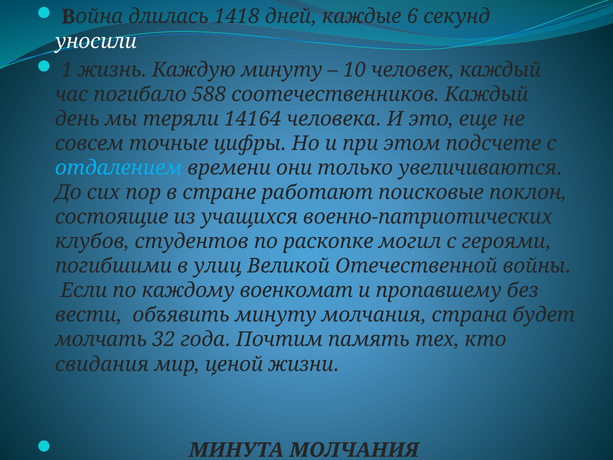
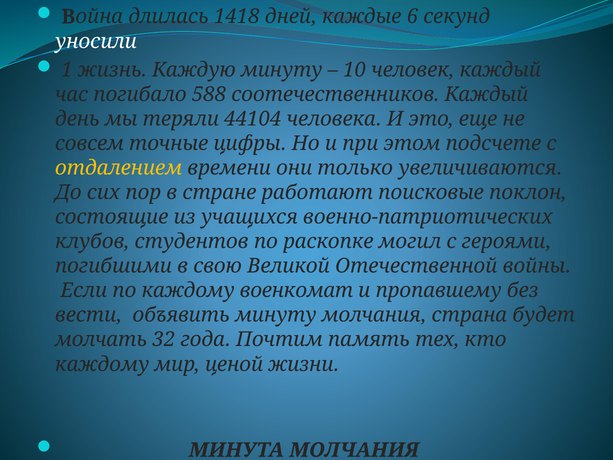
14164: 14164 -> 44104 (253, 119)
отдалением colour: light blue -> yellow (119, 168)
улиц: улиц -> свою (218, 266)
свидания: свидания -> каждому (102, 364)
